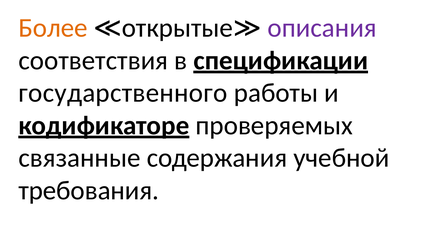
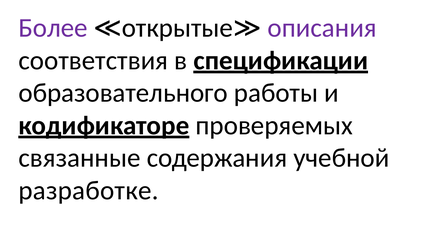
Более colour: orange -> purple (53, 28)
государственного: государственного -> образовательного (123, 93)
требования: требования -> разработке (89, 190)
